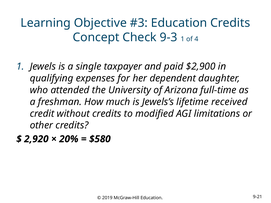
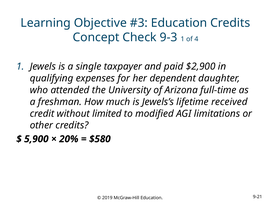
without credits: credits -> limited (107, 114)
2,920: 2,920 -> 5,900 (36, 139)
